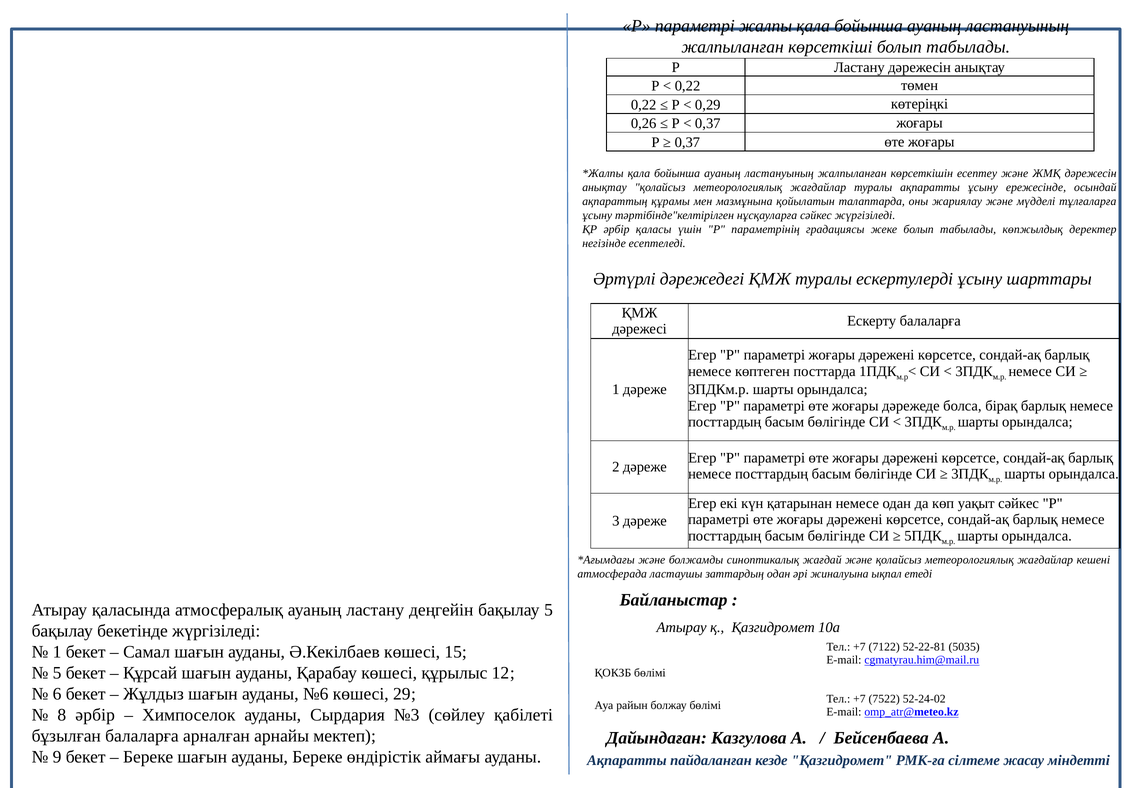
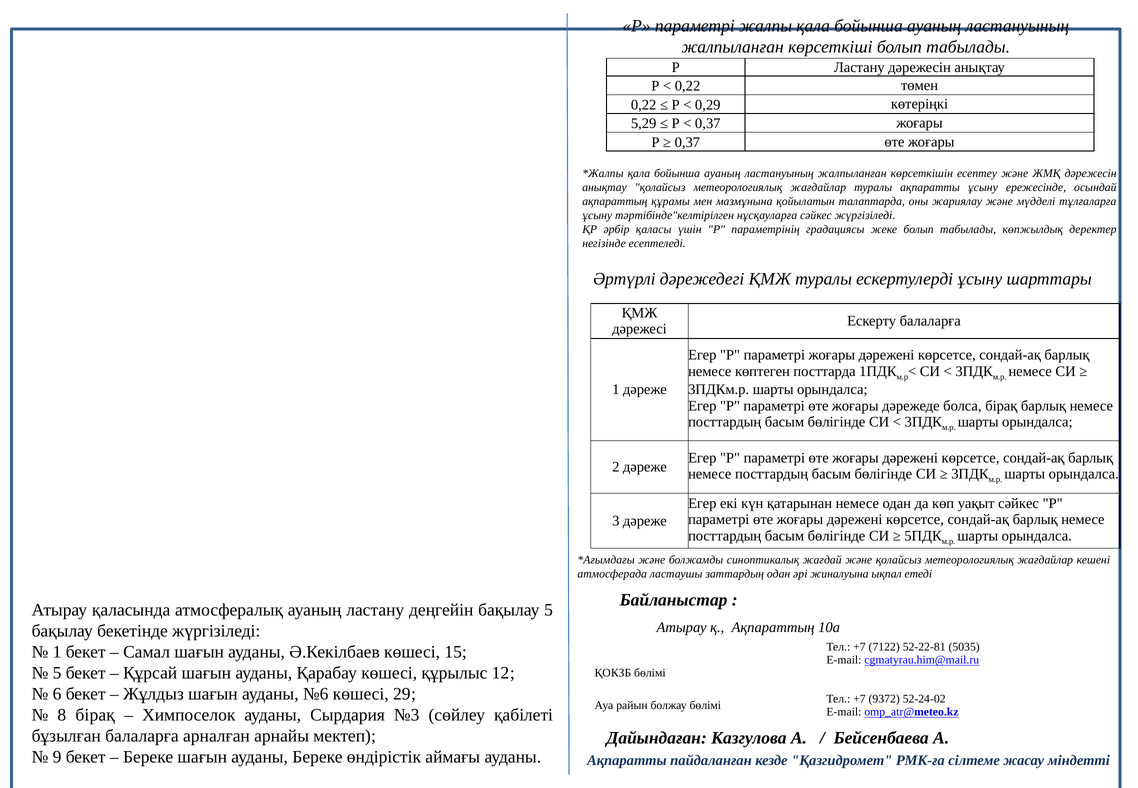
0,26: 0,26 -> 5,29 (644, 124)
қ Қазгидромет: Қазгидромет -> Ақпараттың (773, 627)
7522: 7522 -> 9372 (884, 699)
8 әрбір: әрбір -> бірақ (95, 715)
